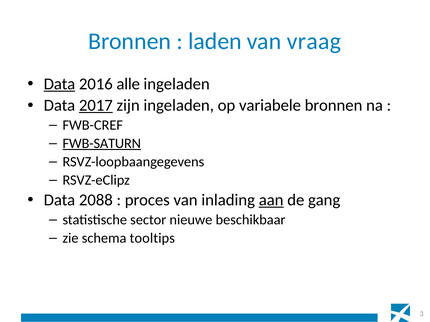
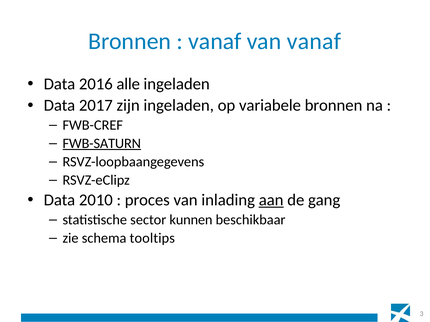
laden: laden -> vanaf (215, 41)
van vraag: vraag -> vanaf (314, 41)
Data underline: present -> none (59, 84)
2017 underline: present -> none (96, 106)
2088: 2088 -> 2010 (96, 200)
nieuwe: nieuwe -> kunnen (191, 220)
